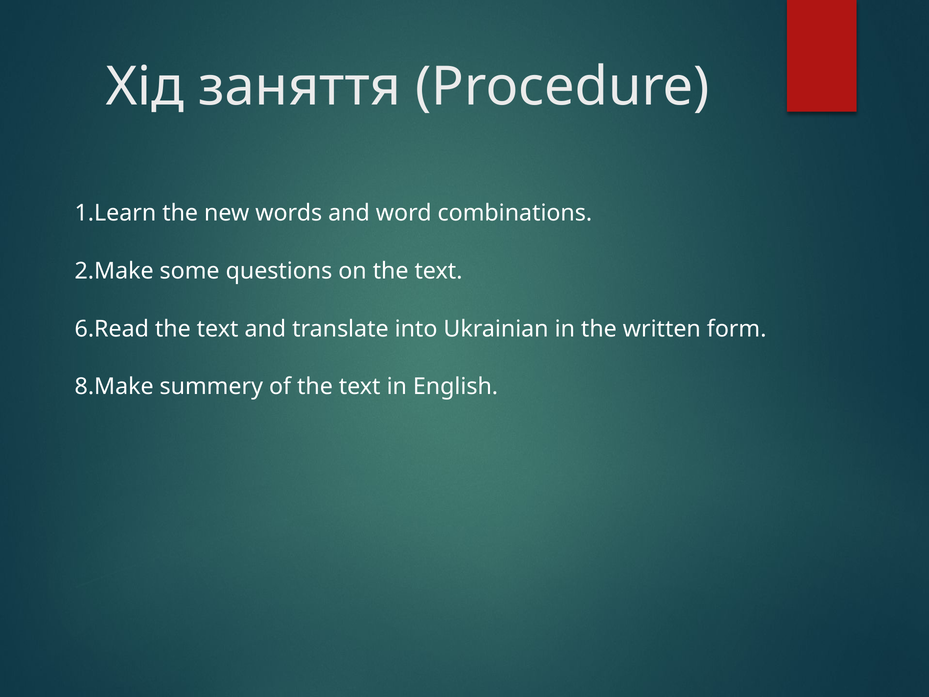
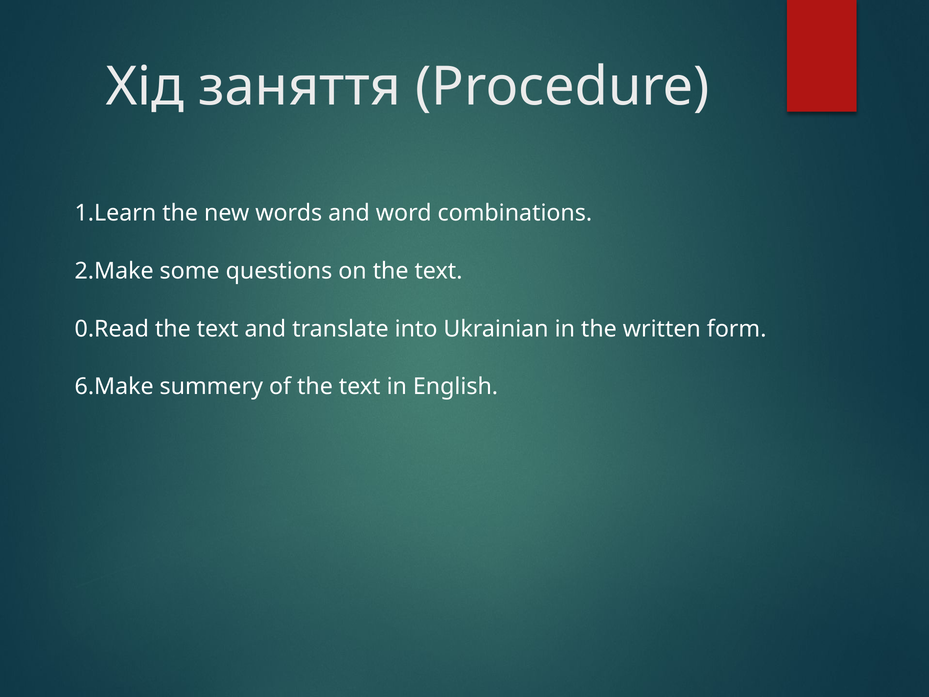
6.Read: 6.Read -> 0.Read (112, 329)
8.Make: 8.Make -> 6.Make (114, 387)
